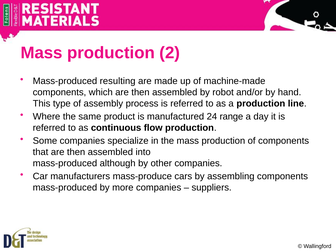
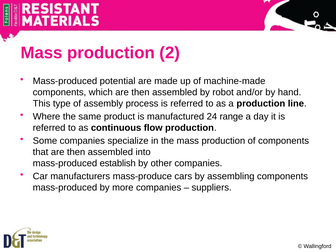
resulting: resulting -> potential (118, 81)
although: although -> establish (118, 163)
